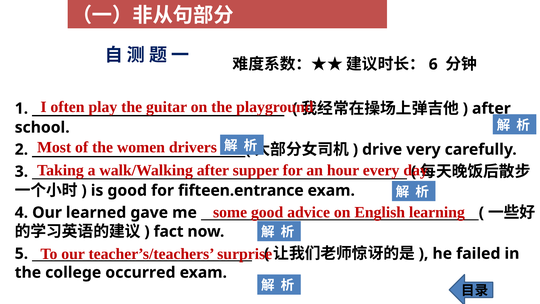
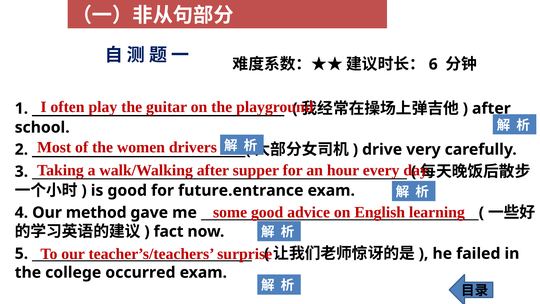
fifteen.entrance: fifteen.entrance -> future.entrance (241, 190)
learned: learned -> method (96, 212)
